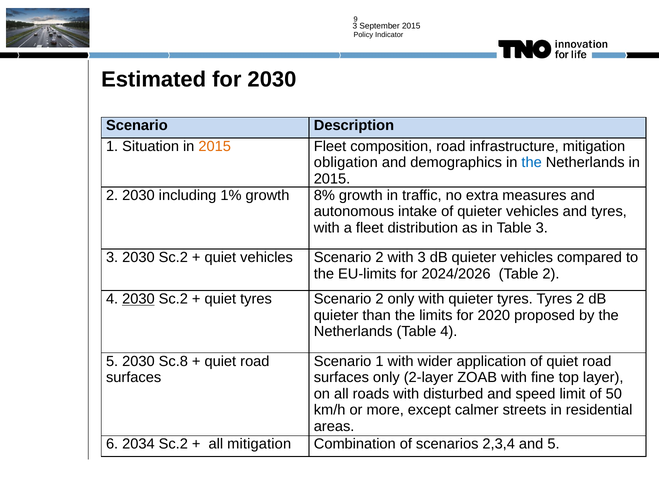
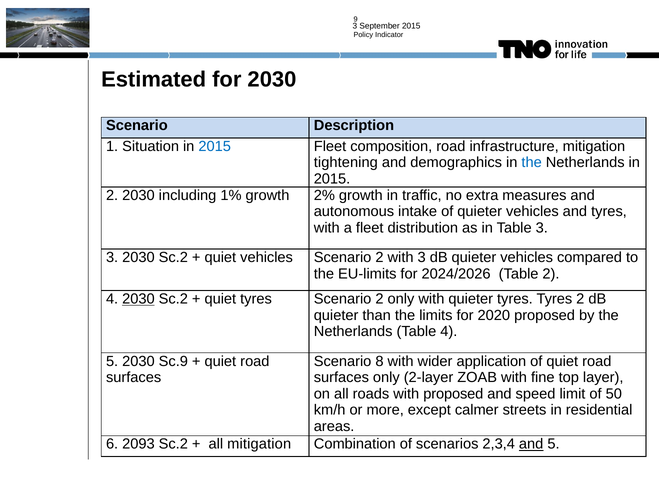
2015 colour: orange -> blue (215, 146)
obligation: obligation -> tightening (346, 163)
8%: 8% -> 2% (324, 195)
Sc.8: Sc.8 -> Sc.9 (173, 361)
Scenario 1: 1 -> 8 (379, 361)
with disturbed: disturbed -> proposed (453, 394)
2034: 2034 -> 2093 (138, 444)
and underline: none -> present (531, 444)
